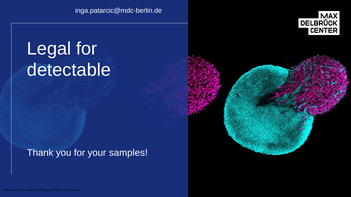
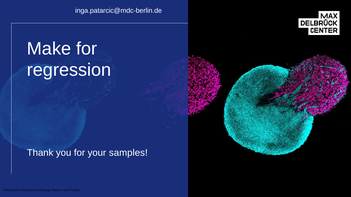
Legal: Legal -> Make (49, 49)
detectable: detectable -> regression (69, 70)
